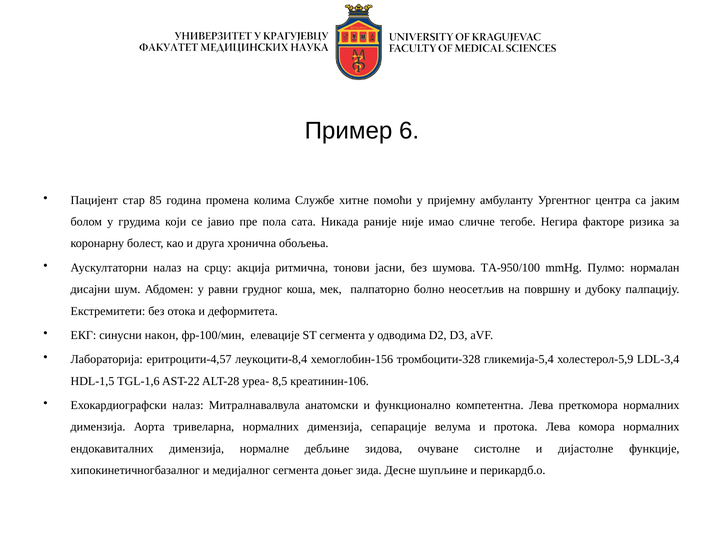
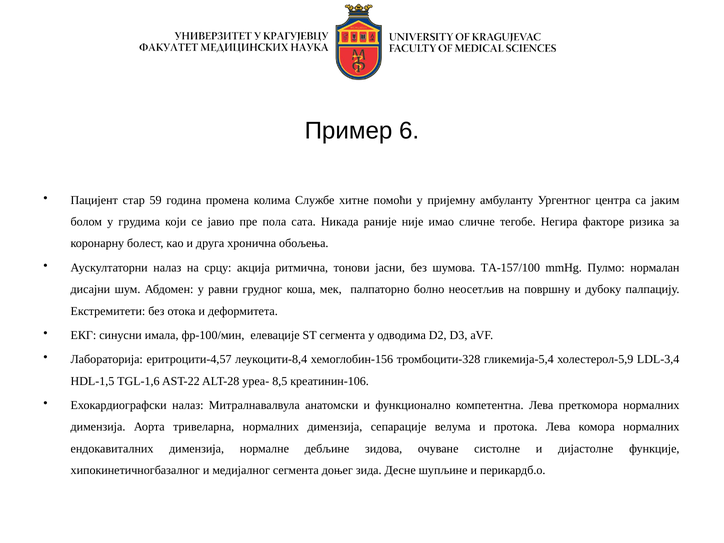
85: 85 -> 59 (156, 200)
ТА-950/100: ТА-950/100 -> ТА-157/100 (510, 268)
након: након -> имала (162, 335)
